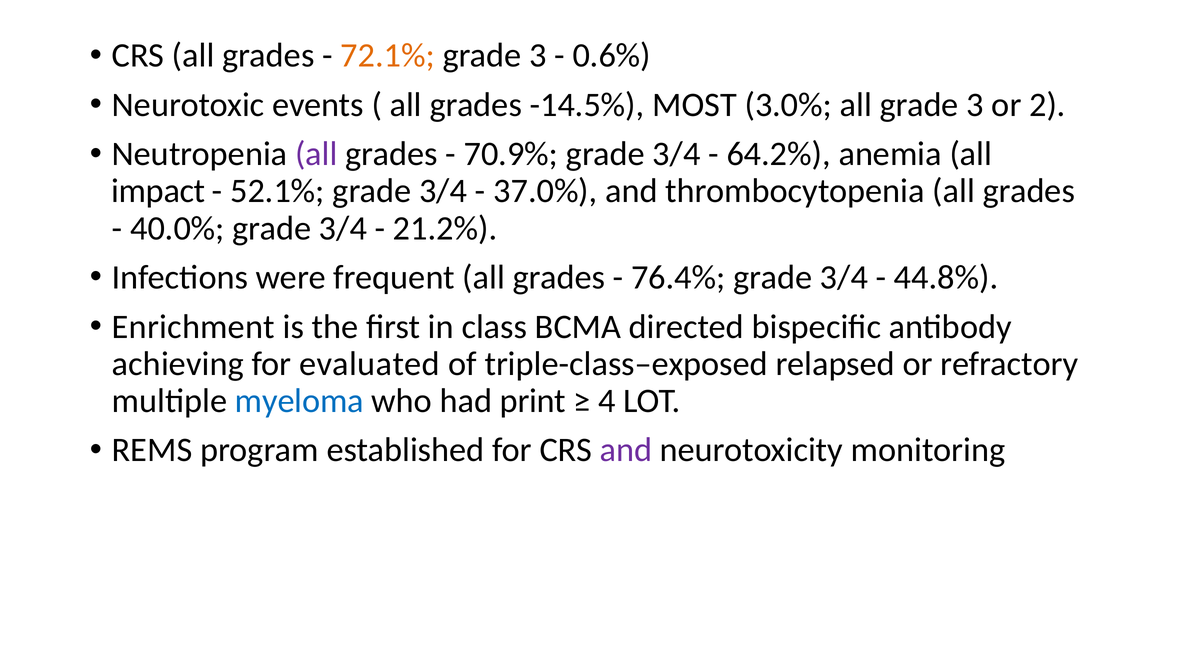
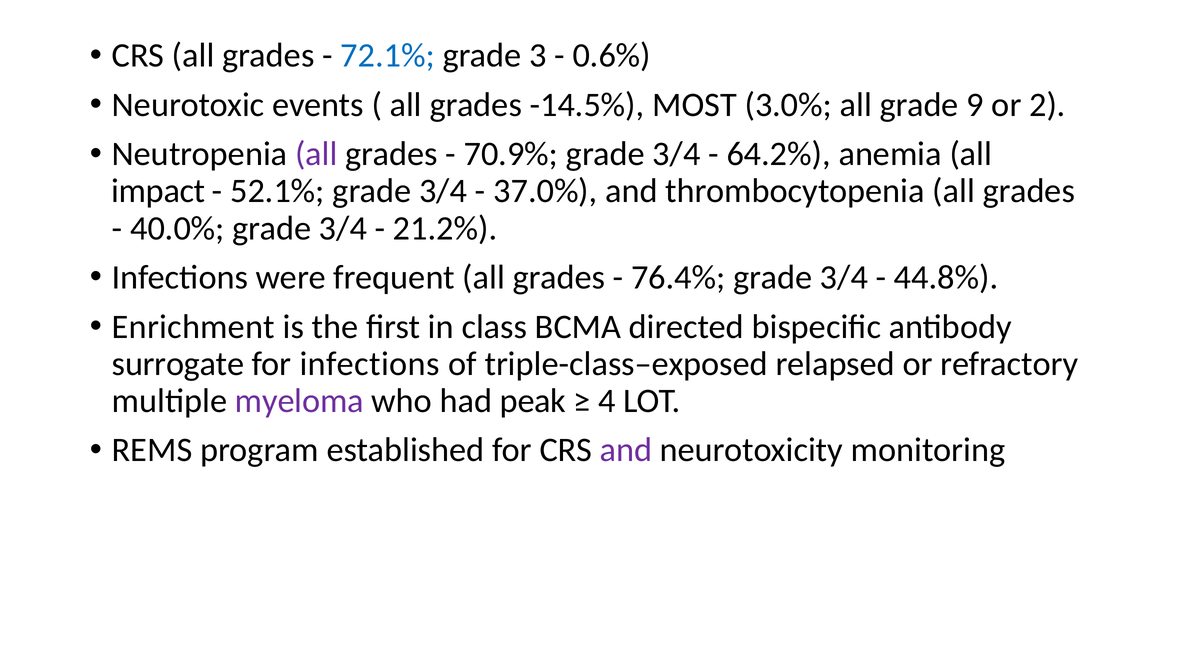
72.1% colour: orange -> blue (388, 56)
all grade 3: 3 -> 9 (975, 105)
achieving: achieving -> surrogate (178, 364)
for evaluated: evaluated -> infections (370, 364)
myeloma colour: blue -> purple (299, 401)
print: print -> peak (533, 401)
